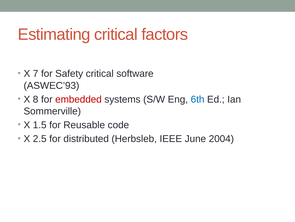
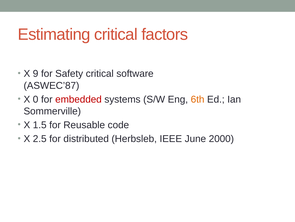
7: 7 -> 9 (36, 73)
ASWEC’93: ASWEC’93 -> ASWEC’87 (51, 85)
8: 8 -> 0 (36, 99)
6th colour: blue -> orange (198, 99)
2004: 2004 -> 2000 (221, 138)
